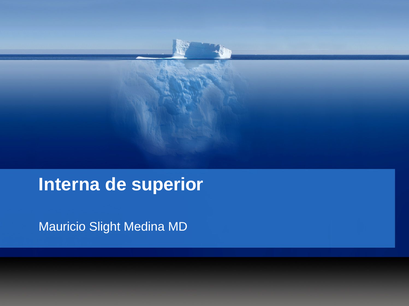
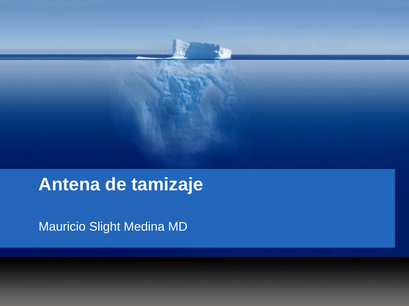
Interna: Interna -> Antena (69, 185)
superior: superior -> tamizaje (167, 185)
